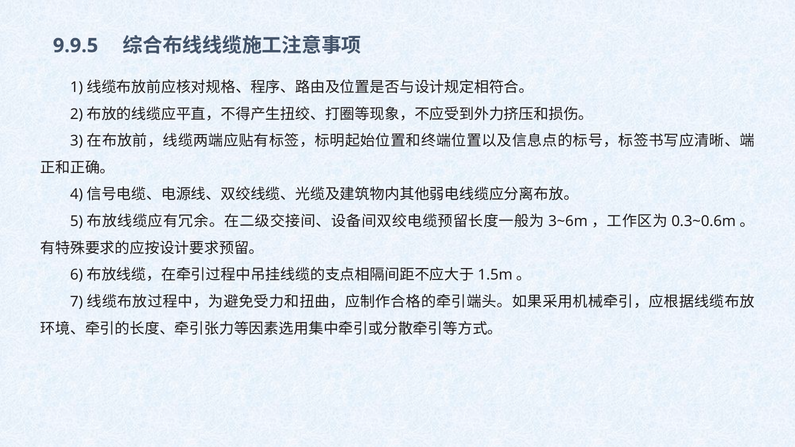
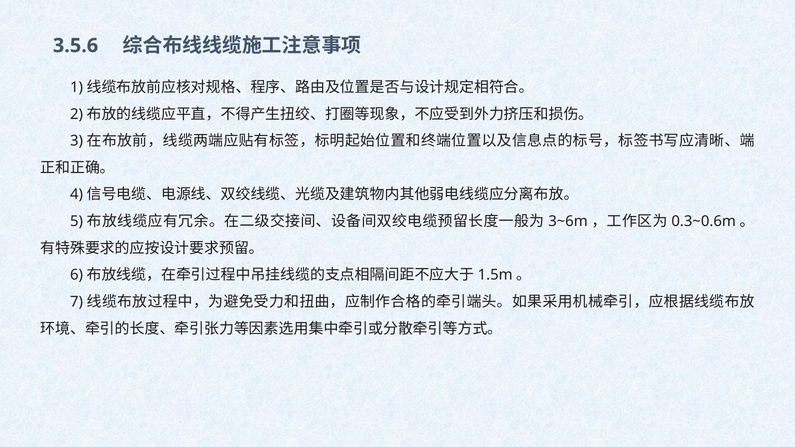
9.9.5: 9.9.5 -> 3.5.6 (76, 46)
